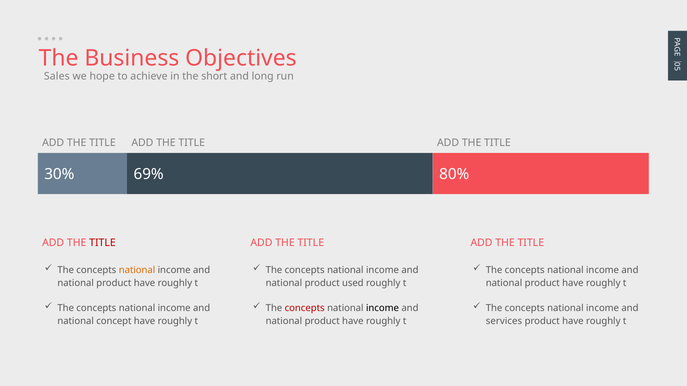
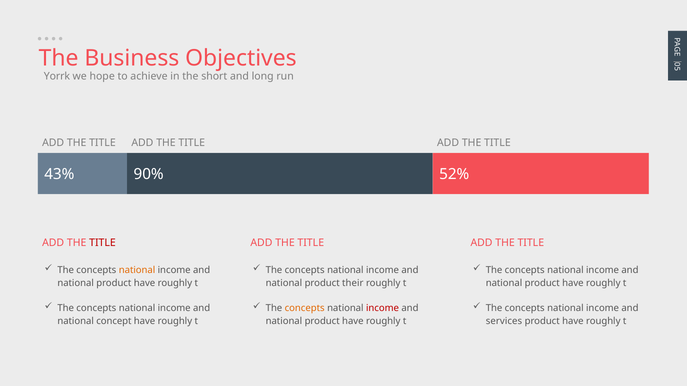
Sales: Sales -> Yorrk (57, 76)
30%: 30% -> 43% (59, 175)
69%: 69% -> 90% (149, 175)
80%: 80% -> 52% (454, 175)
used: used -> their (353, 283)
concepts colour: red -> orange (305, 308)
income colour: black -> red (382, 308)
